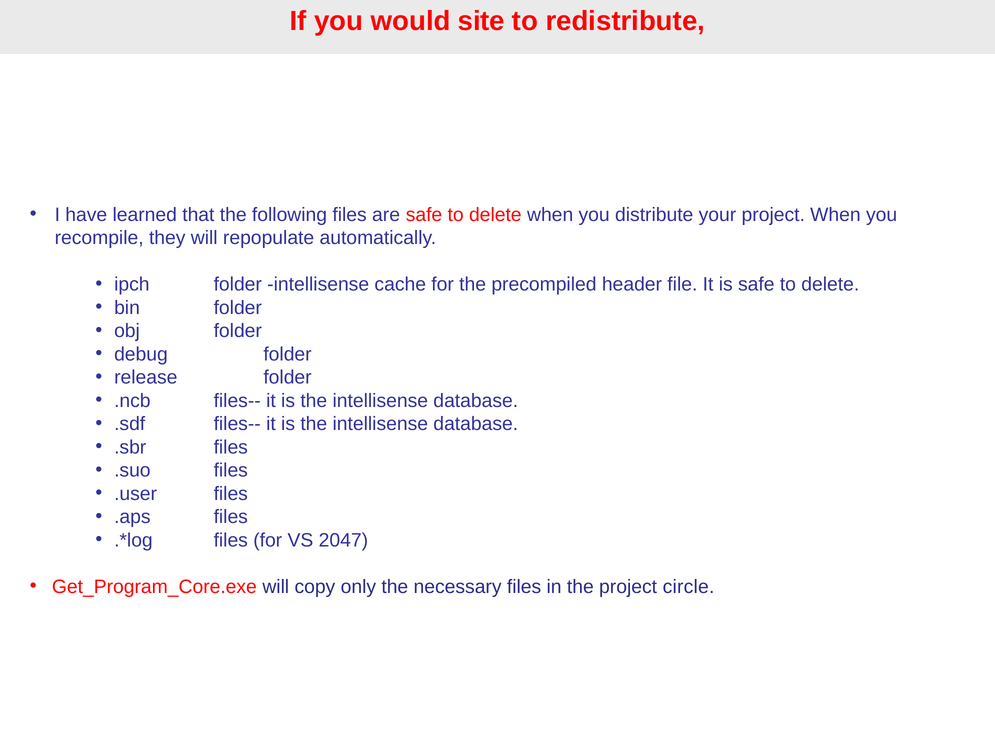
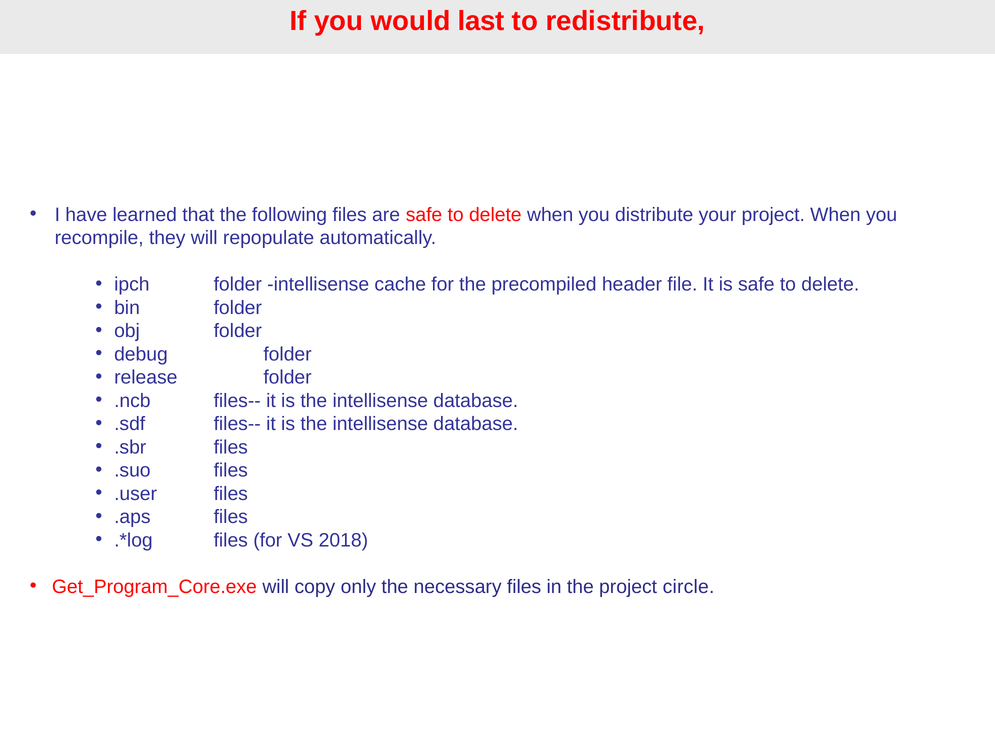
site: site -> last (481, 21)
2047: 2047 -> 2018 (343, 540)
